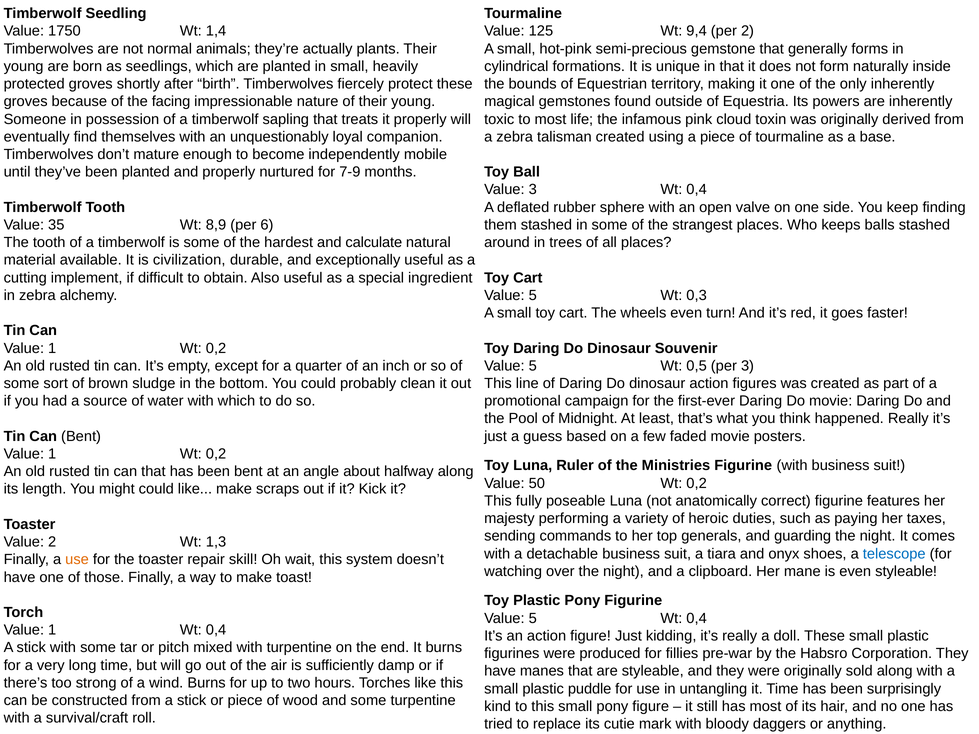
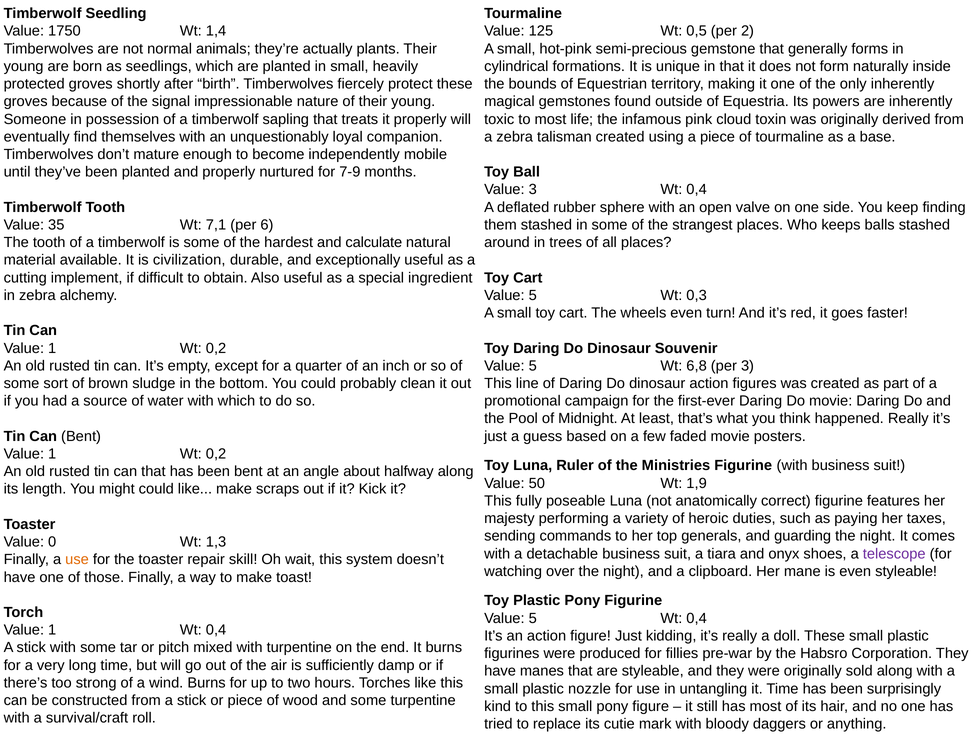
9,4: 9,4 -> 0,5 (697, 31)
facing: facing -> signal (171, 102)
8,9: 8,9 -> 7,1 (216, 225)
0,5: 0,5 -> 6,8 (697, 366)
50 Wt 0,2: 0,2 -> 1,9 (697, 483)
Value 2: 2 -> 0 (52, 542)
telescope colour: blue -> purple (894, 554)
puddle: puddle -> nozzle (590, 689)
